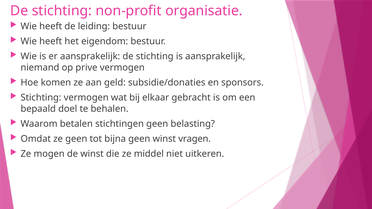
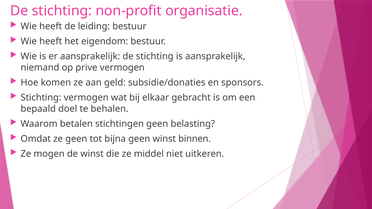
vragen: vragen -> binnen (195, 139)
